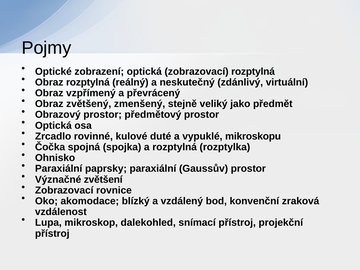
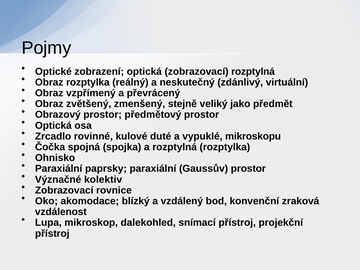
Obraz rozptylná: rozptylná -> rozptylka (88, 82)
zvětšení: zvětšení -> kolektiv (103, 179)
